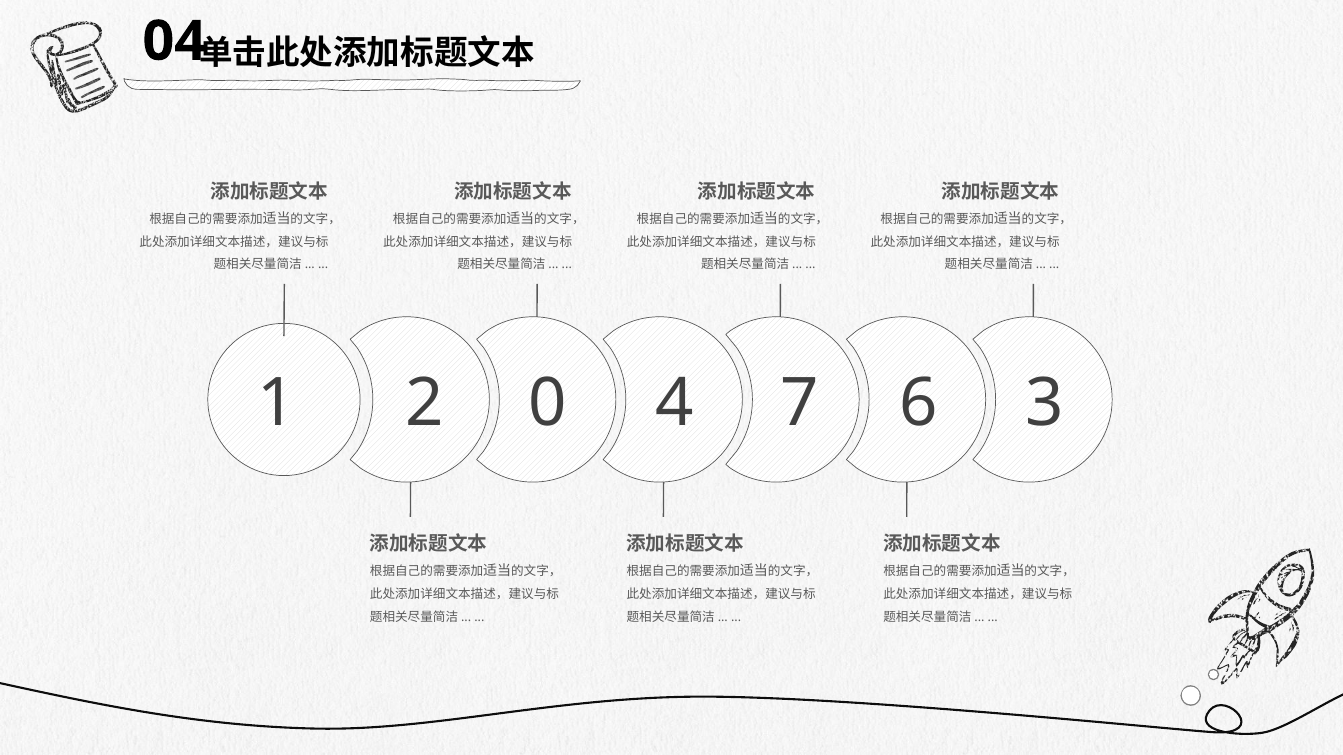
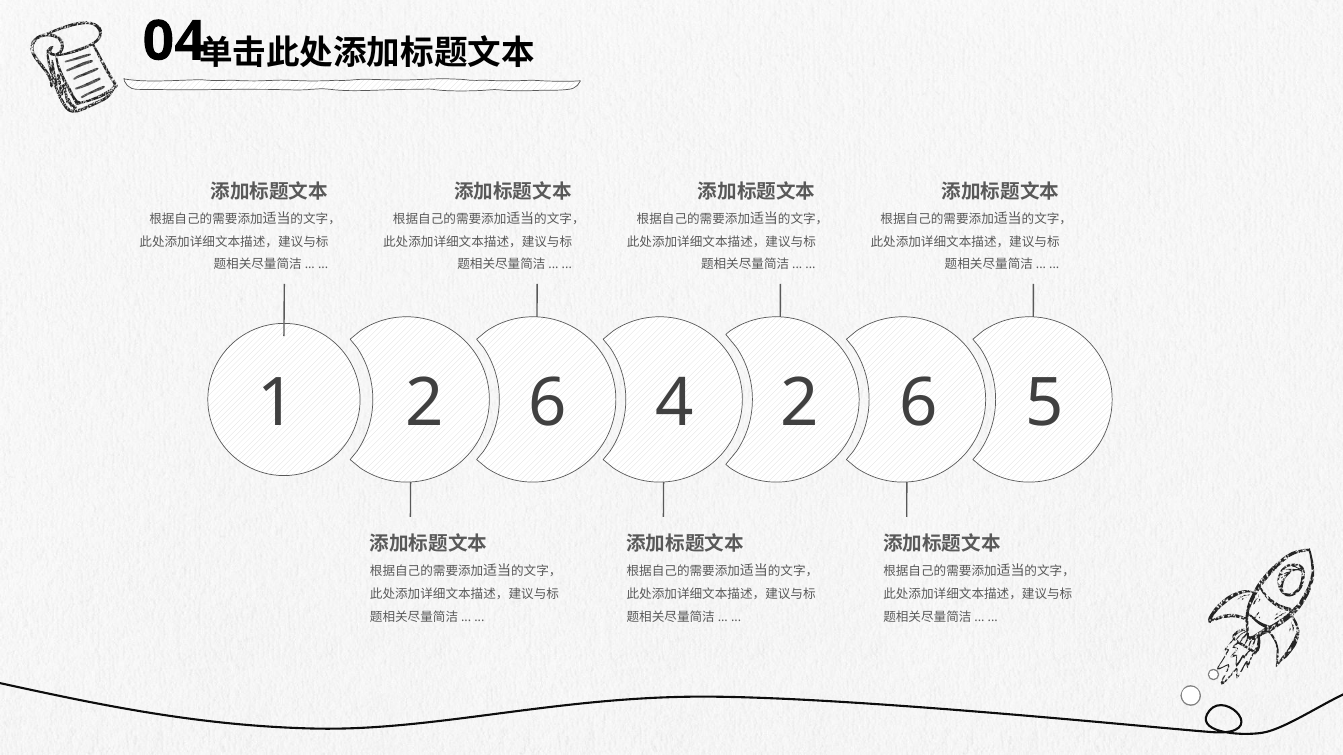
1 2 0: 0 -> 6 (548, 404)
4 7: 7 -> 2 (800, 404)
3: 3 -> 5 (1045, 404)
